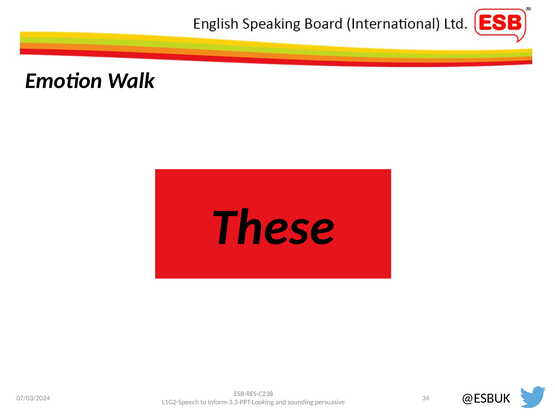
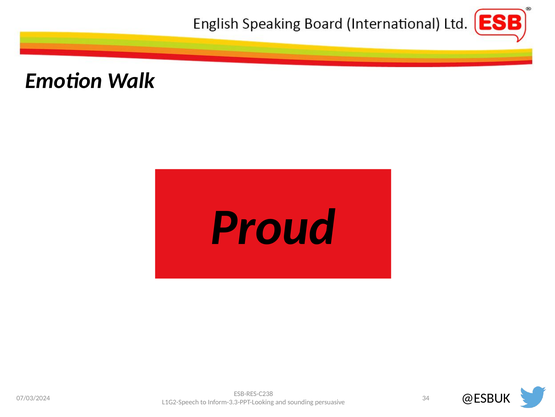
These: These -> Proud (273, 227)
